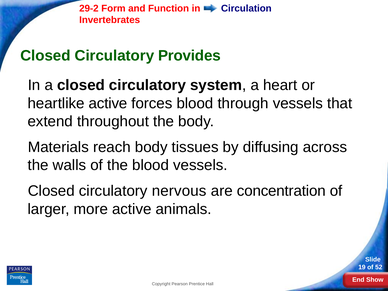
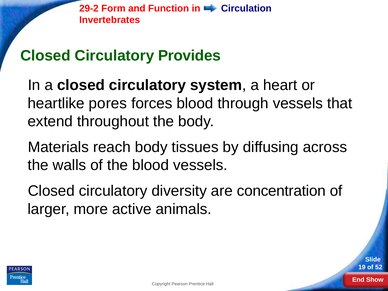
heartlike active: active -> pores (108, 103)
nervous: nervous -> diversity (179, 191)
